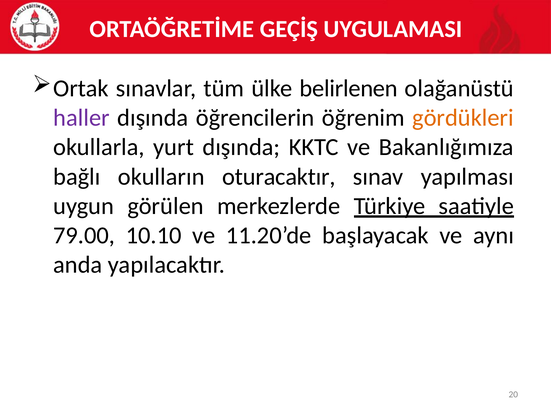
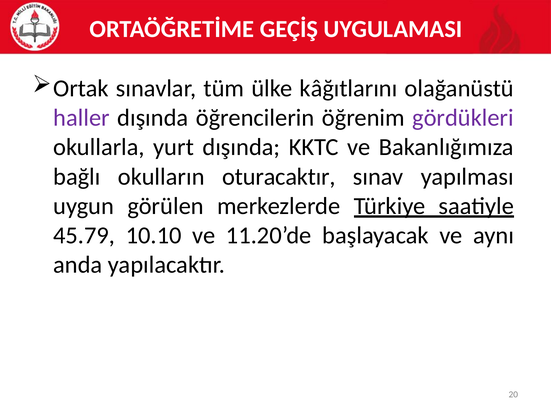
belirlenen: belirlenen -> kâğıtlarını (349, 89)
gördükleri colour: orange -> purple (463, 118)
79.00: 79.00 -> 45.79 (84, 236)
